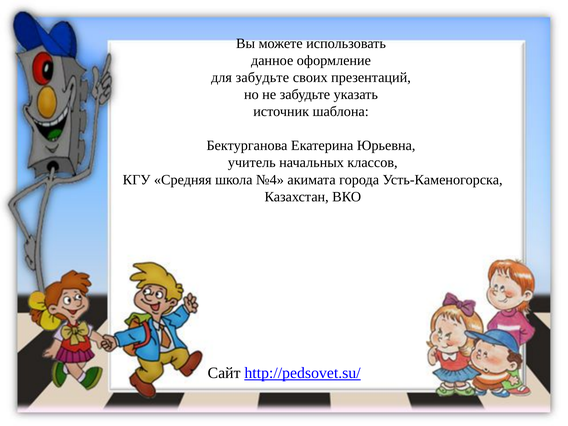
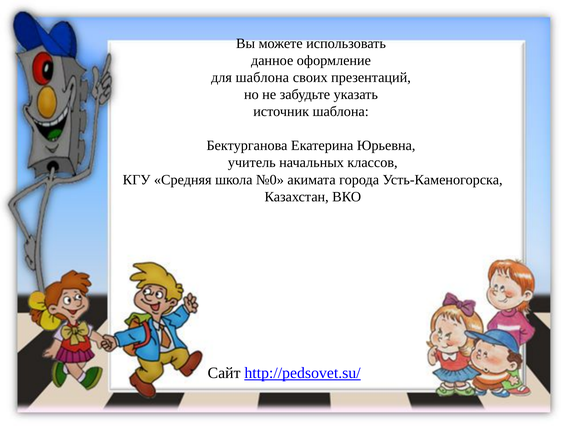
для забудьте: забудьте -> шаблона (262, 77)
№4: №4 -> №0 (270, 180)
